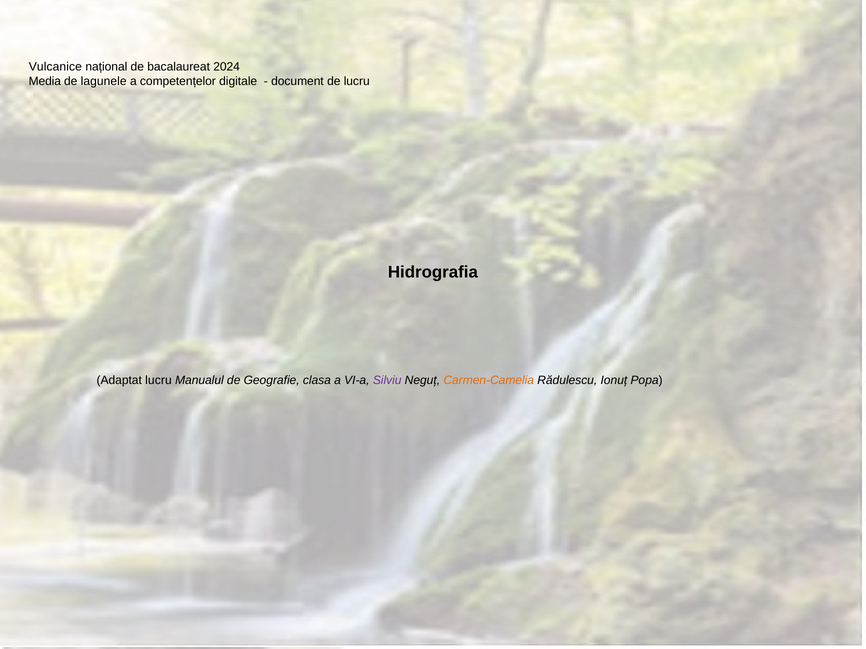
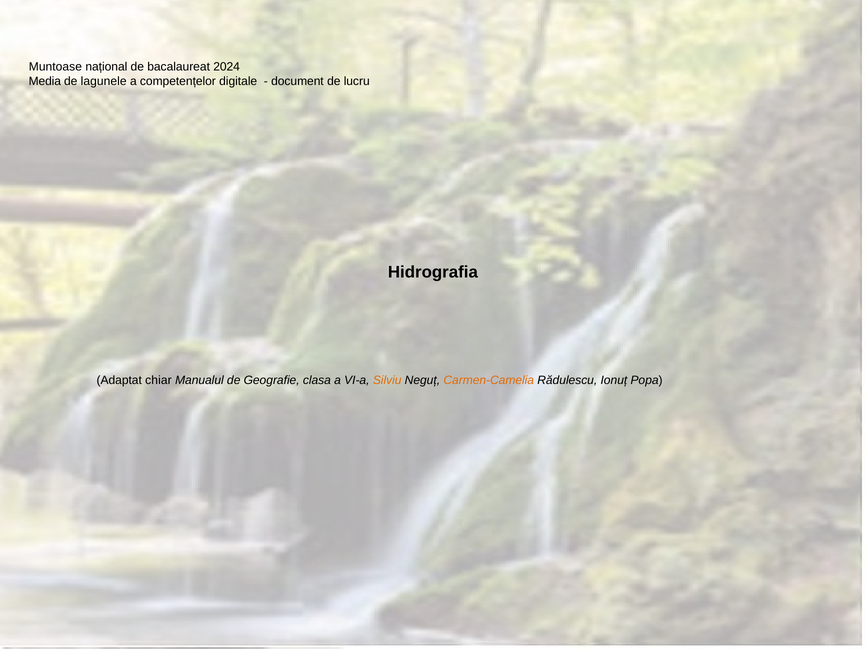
Vulcanice: Vulcanice -> Muntoase (55, 67)
Adaptat lucru: lucru -> chiar (158, 380)
Silviu colour: purple -> orange (387, 380)
